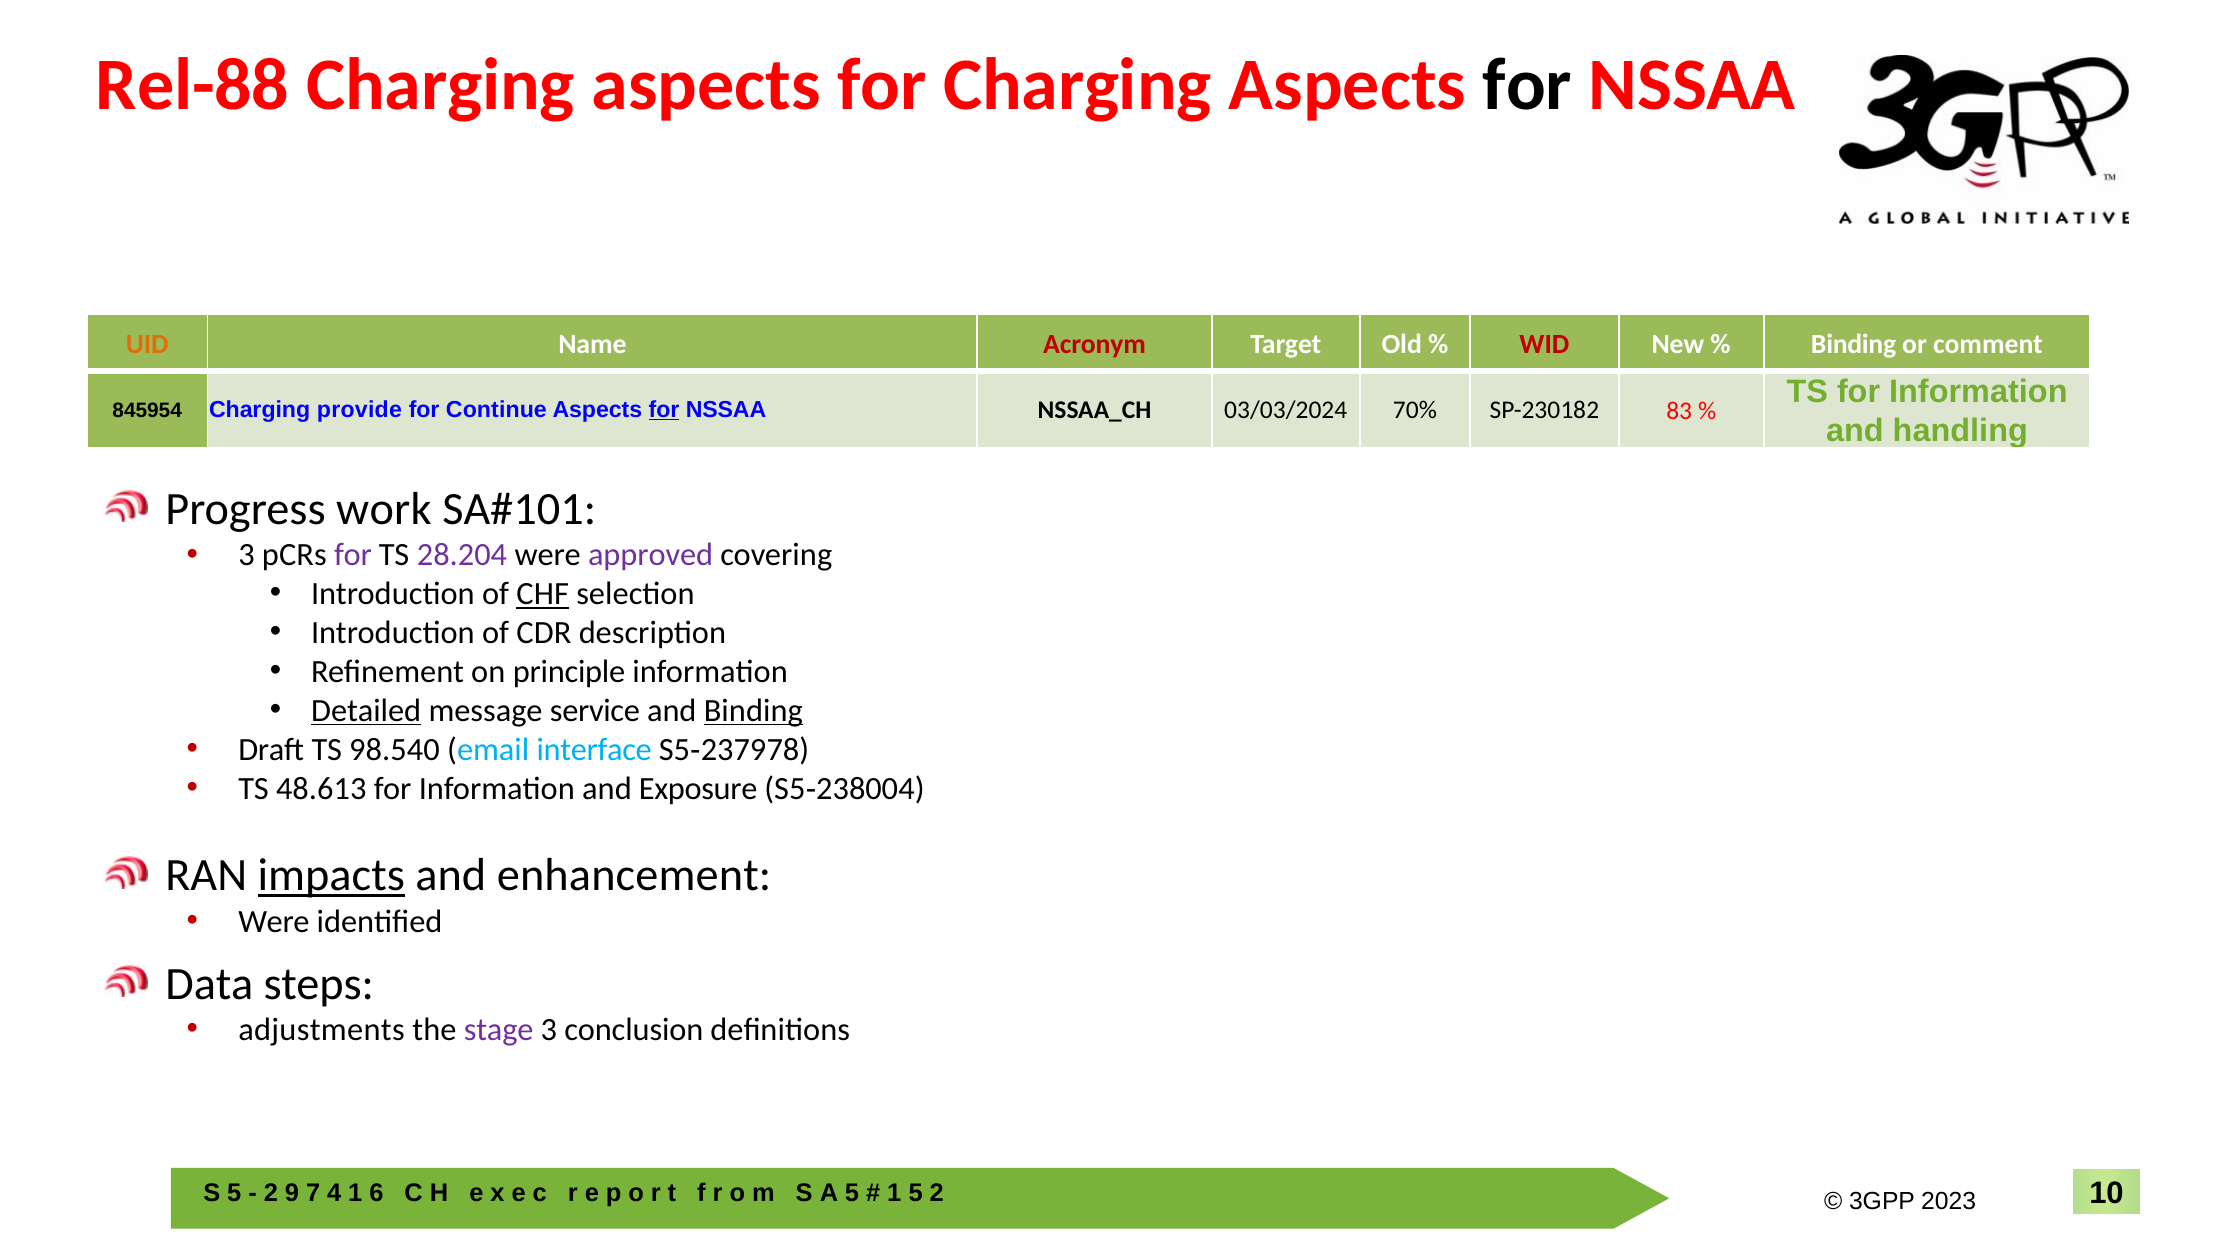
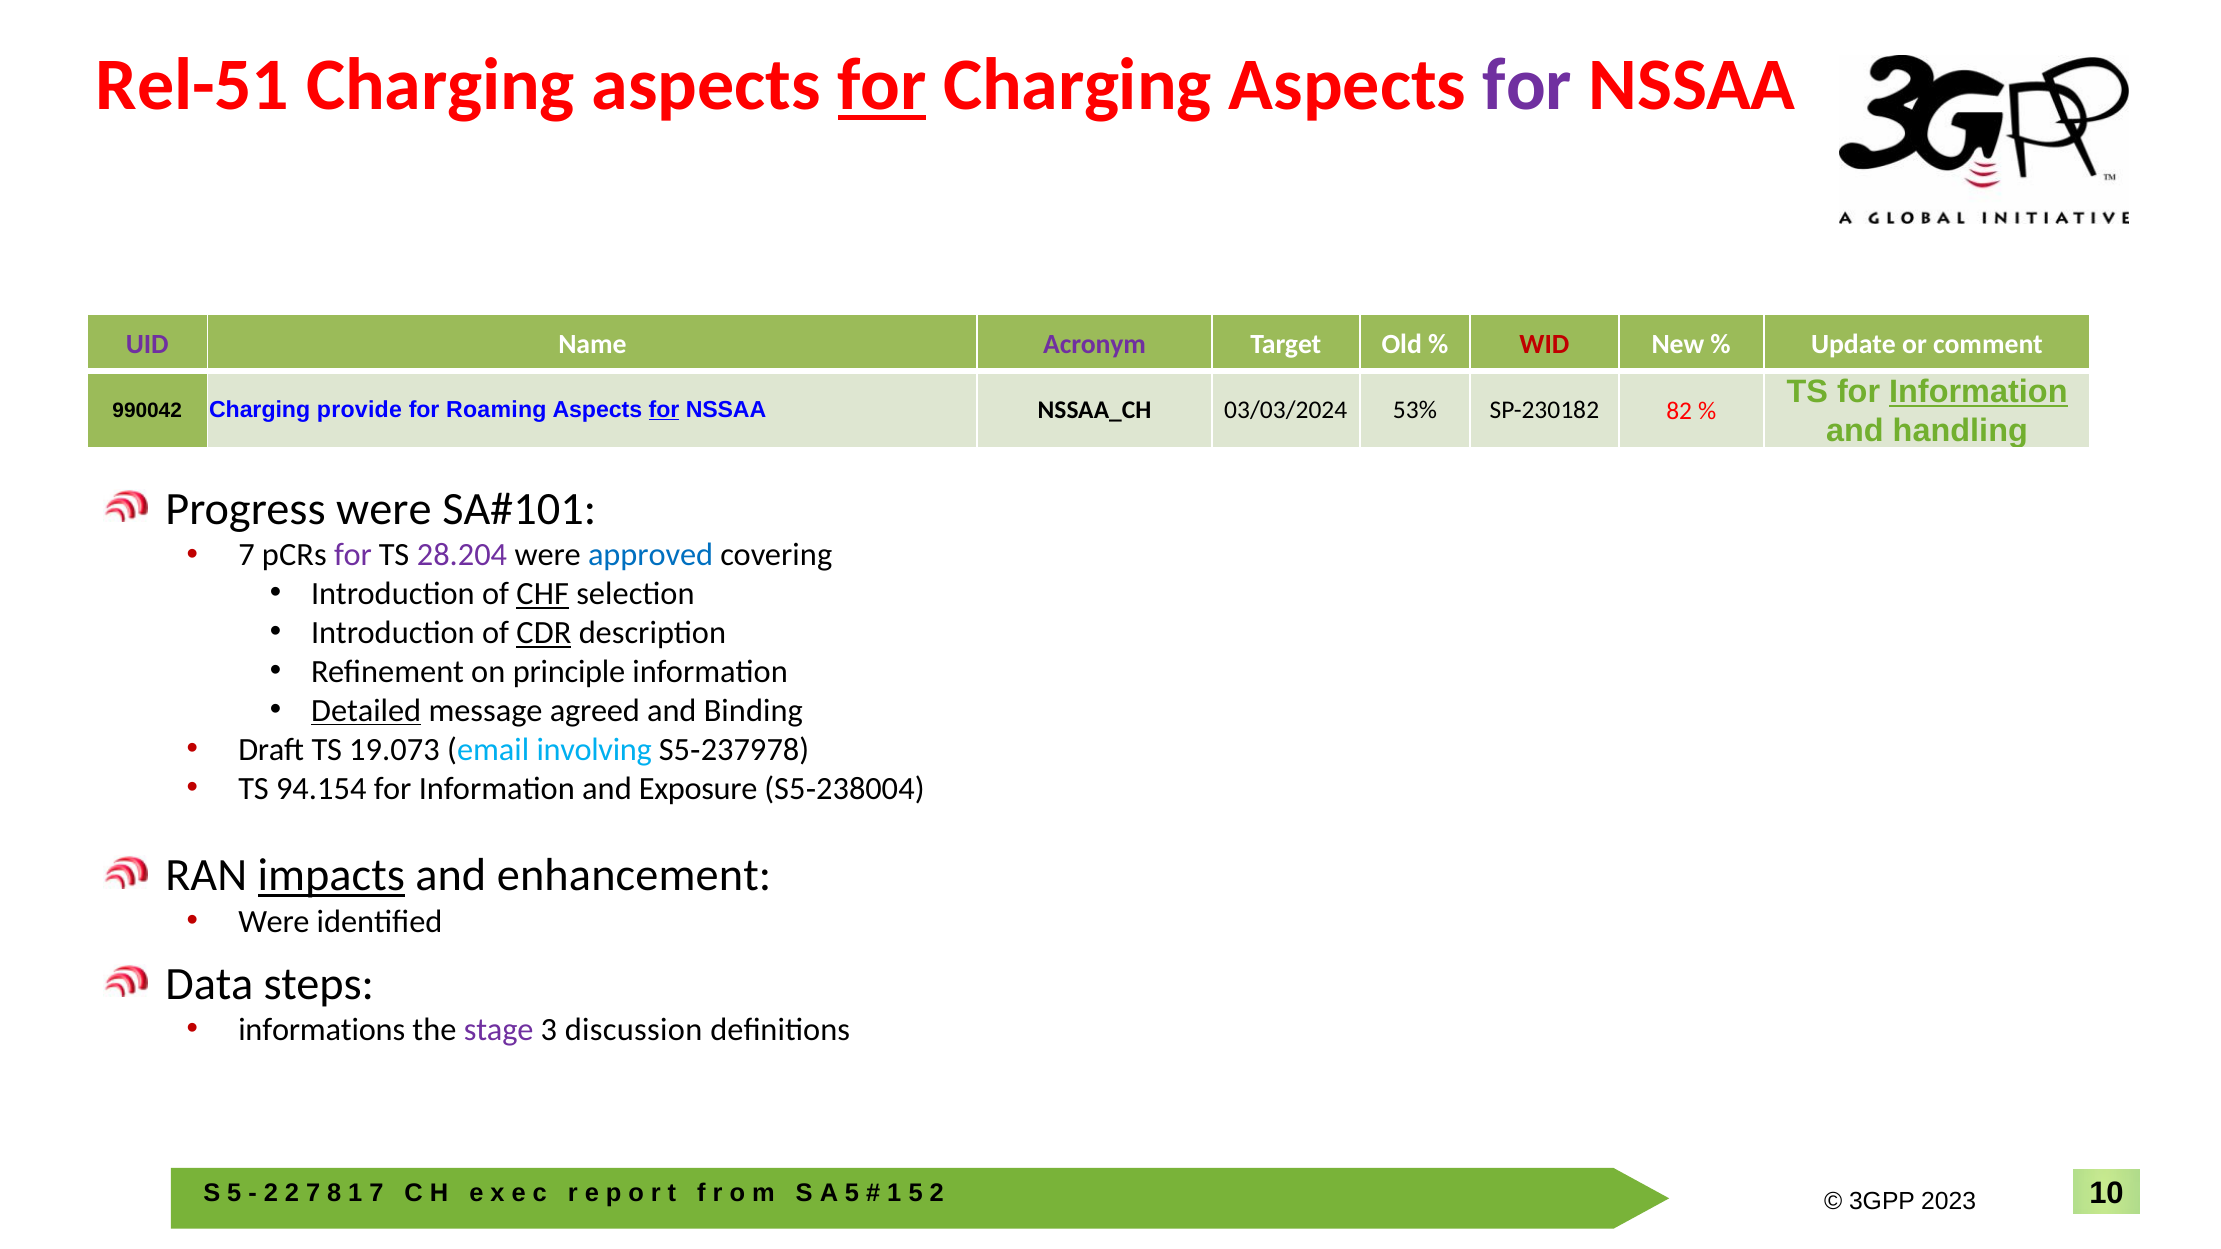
Rel-88: Rel-88 -> Rel-51 (193, 85)
for underline: none -> present (882, 85)
for colour: black -> purple (1527, 85)
UID colour: orange -> purple (147, 344)
Acronym colour: red -> purple (1095, 344)
Binding: Binding -> Update (1854, 344)
Information underline: none -> present (1978, 392)
845954: 845954 -> 990042 (147, 411)
Continue: Continue -> Roaming (496, 410)
70%: 70% -> 53% (1415, 410)
83: 83 -> 82 (1679, 411)
Progress work: work -> were (384, 509)
3: 3 -> 7 (246, 555)
approved colour: purple -> blue (651, 555)
CDR underline: none -> present (544, 633)
service: service -> agreed (595, 711)
Binding underline: present -> none (753, 711)
98.540: 98.540 -> 19.073 (394, 750)
interface: interface -> involving (594, 750)
48.613: 48.613 -> 94.154 (321, 789)
adjustments: adjustments -> informations (322, 1030)
conclusion: conclusion -> discussion (634, 1030)
9: 9 -> 2 (292, 1193)
4: 4 -> 8 (334, 1193)
6: 6 -> 7 (376, 1193)
